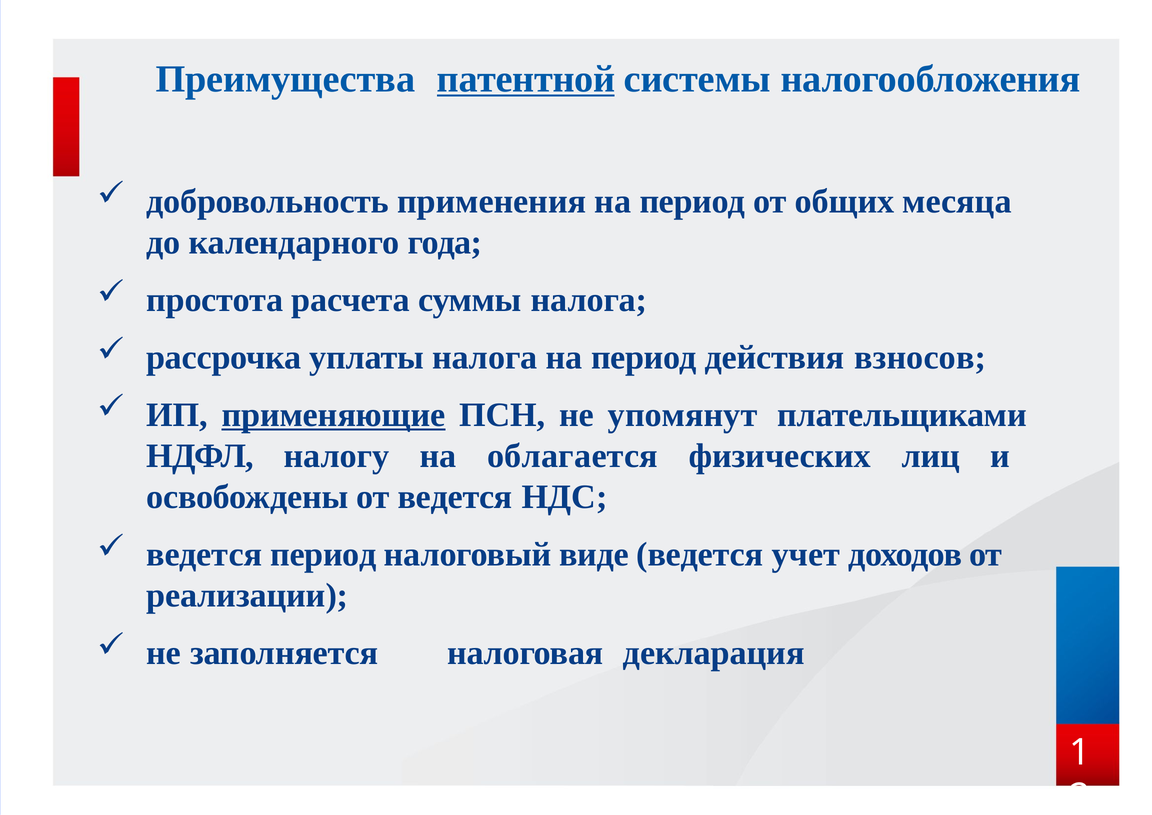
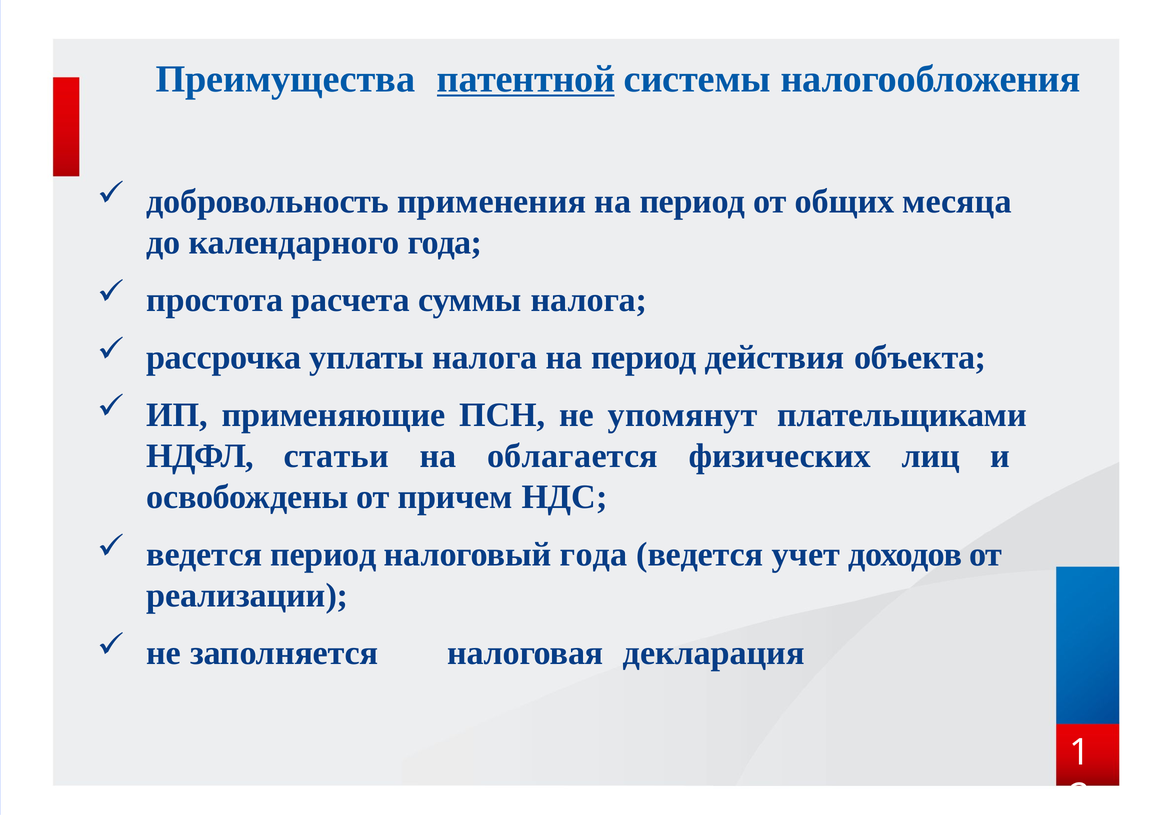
взносов: взносов -> объекта (920, 357)
применяющие underline: present -> none (334, 415)
налогу: налогу -> статьи (336, 456)
от ведется: ведется -> причем (455, 497)
налоговый виде: виде -> года (594, 554)
